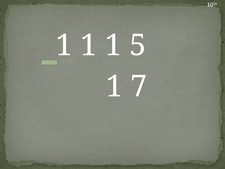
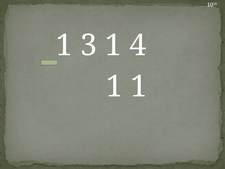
1: 1 -> 3 (89, 45)
5: 5 -> 4 (138, 45)
1 7: 7 -> 1 (139, 86)
